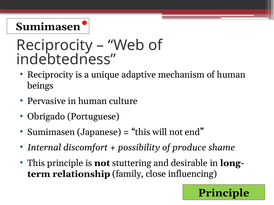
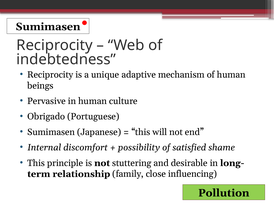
produce: produce -> satisfied (189, 148)
Principle: Principle -> Pollution (224, 193)
